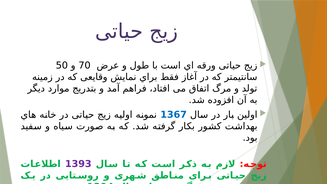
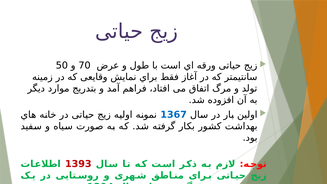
1393 colour: purple -> red (78, 164)
